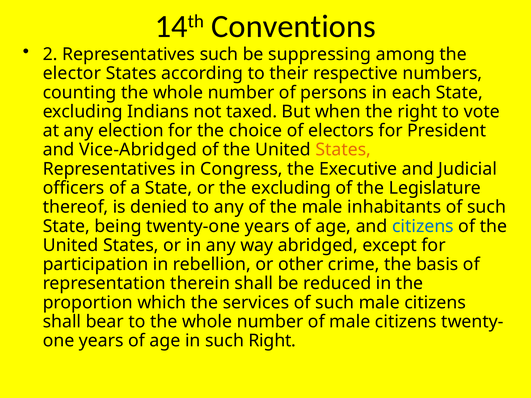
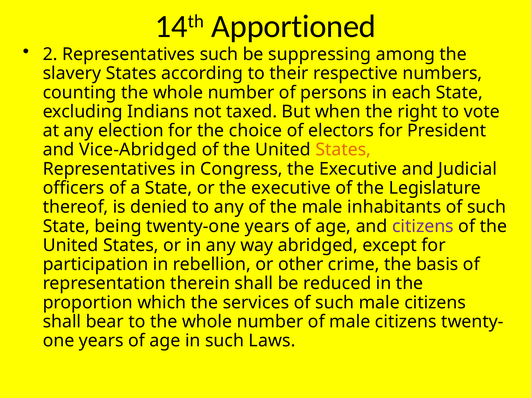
Conventions: Conventions -> Apportioned (294, 27)
elector: elector -> slavery (72, 73)
or the excluding: excluding -> executive (291, 188)
citizens colour: blue -> purple (423, 226)
such Right: Right -> Laws (272, 341)
